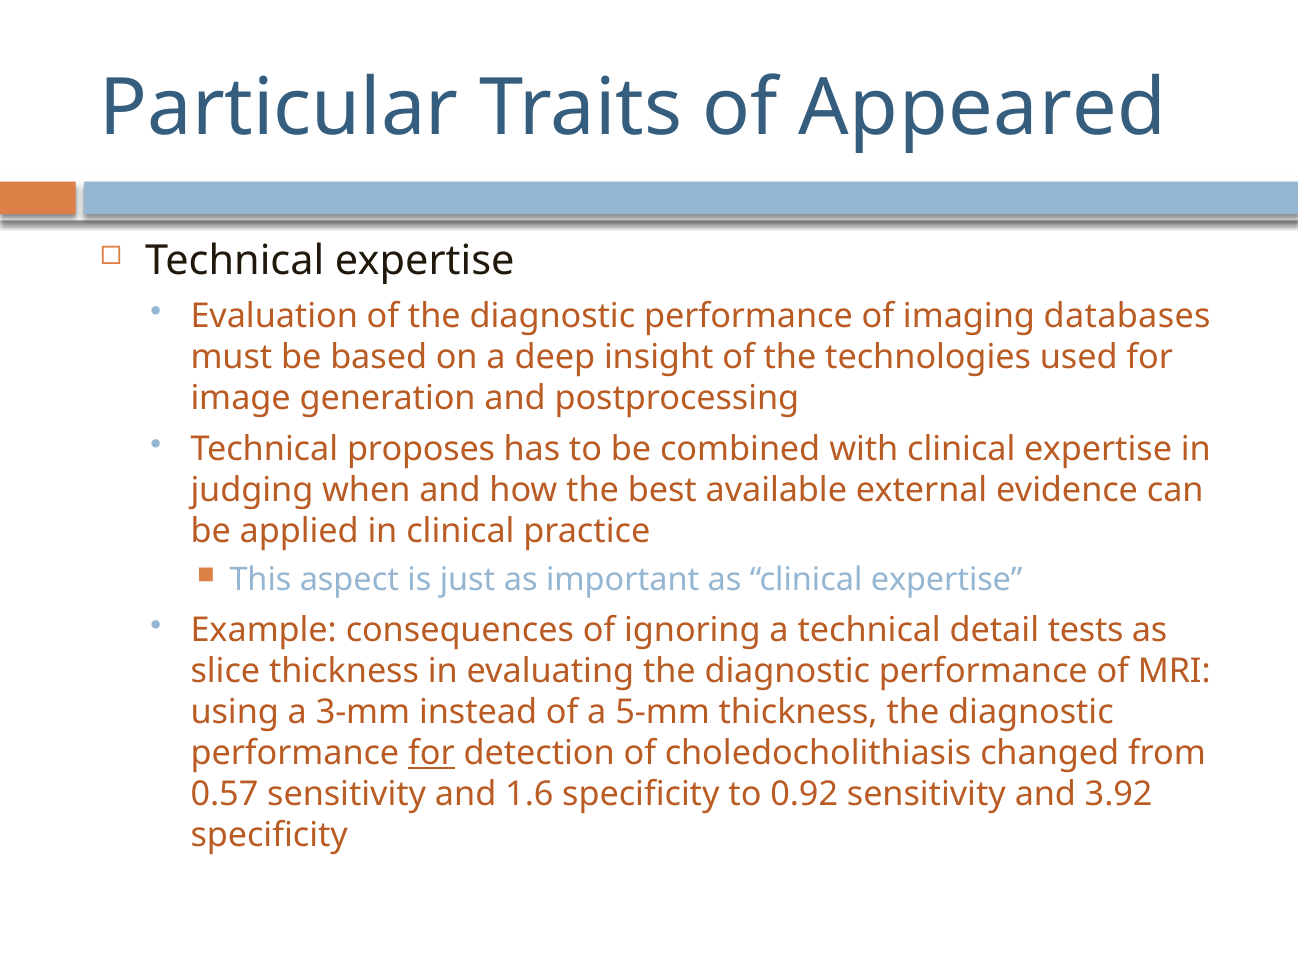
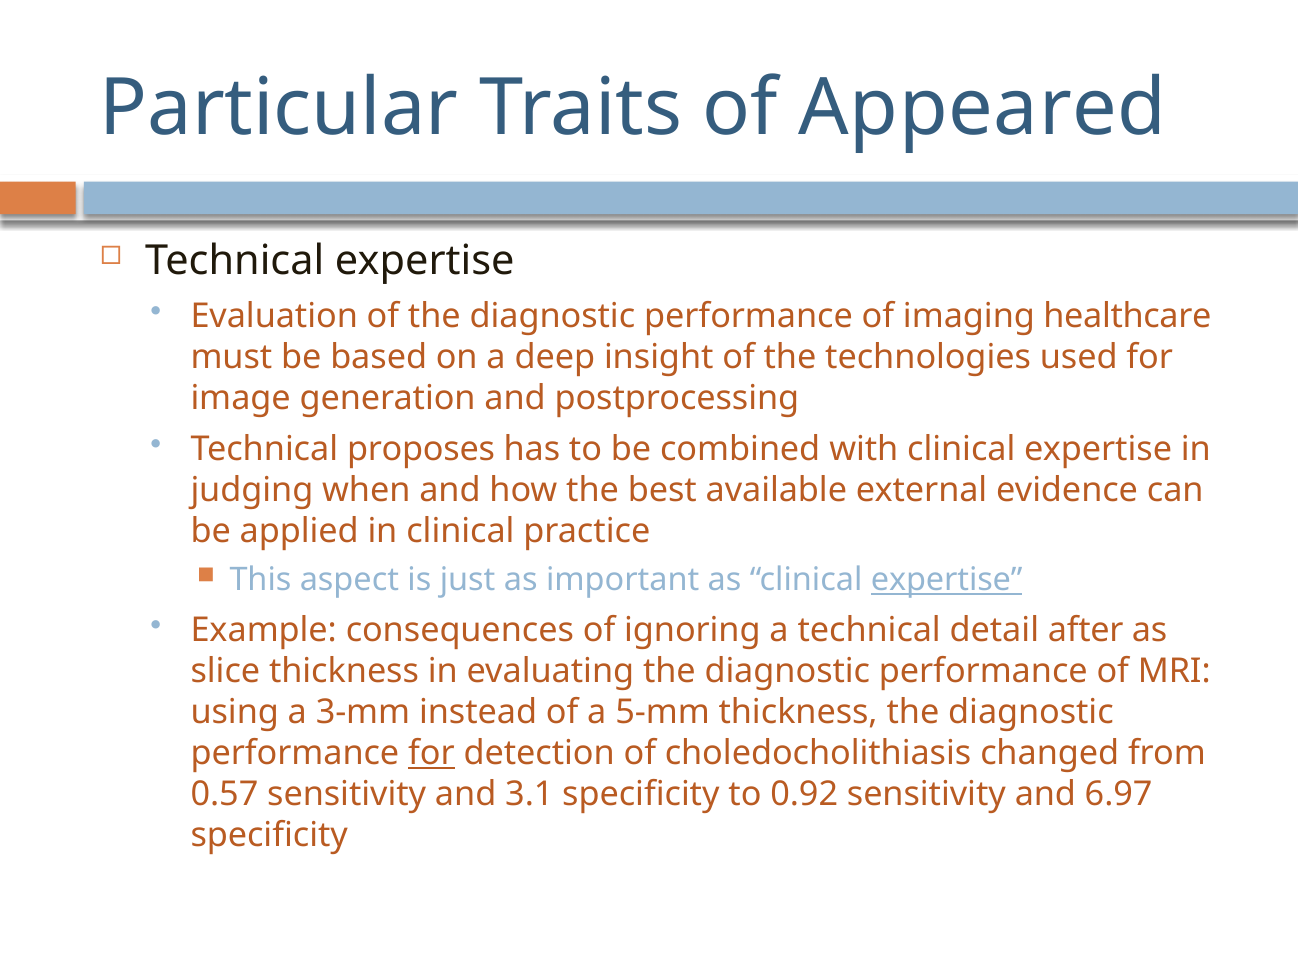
databases: databases -> healthcare (1127, 316)
expertise underline: none -> present (947, 580)
tests: tests -> after (1086, 630)
1.6: 1.6 -> 3.1 (529, 795)
3.92: 3.92 -> 6.97 (1119, 795)
